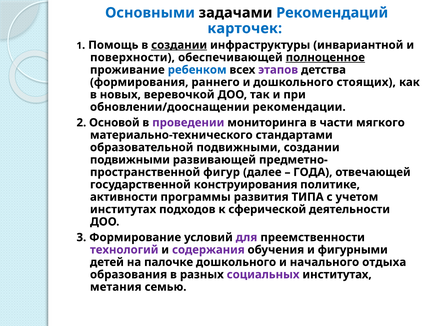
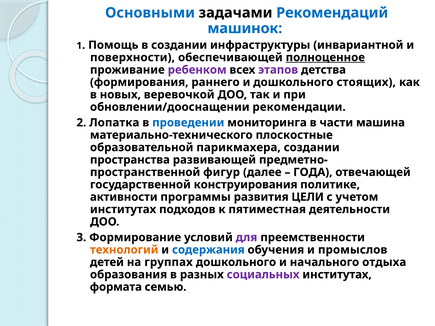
карточек: карточек -> машинок (245, 28)
создании underline: present -> none (179, 45)
ребенком colour: blue -> purple (197, 70)
Основой: Основой -> Лопатка (114, 123)
проведении colour: purple -> blue (188, 123)
мягкого: мягкого -> машина (380, 123)
стандартами: стандартами -> плоскостные (294, 135)
образовательной подвижными: подвижными -> парикмахера (239, 148)
подвижными: подвижными -> пространства (130, 160)
ТИПА: ТИПА -> ЦЕЛИ (308, 197)
сферической: сферической -> пятиместная (267, 210)
технологий colour: purple -> orange (124, 250)
содержания colour: purple -> blue (208, 250)
фигурными: фигурными -> промыслов (353, 250)
палочке: палочке -> группах (169, 262)
метания: метания -> формата (116, 287)
